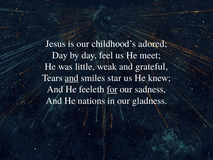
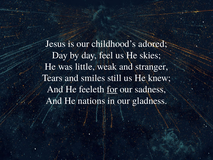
meet: meet -> skies (150, 55)
grateful: grateful -> stranger (152, 67)
and underline: present -> none (72, 78)
star: star -> still (114, 78)
